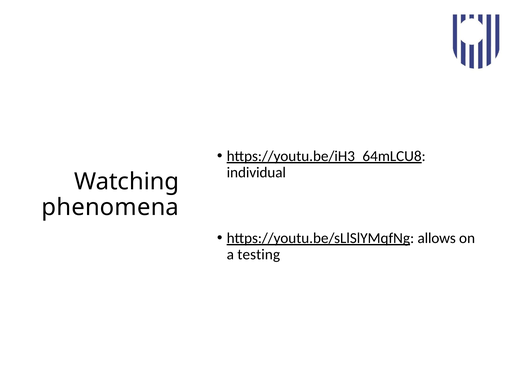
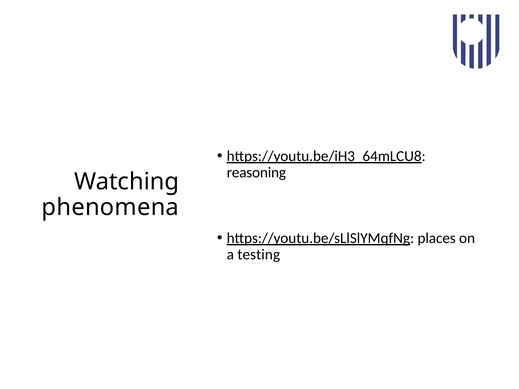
individual: individual -> reasoning (256, 173)
allows: allows -> places (437, 238)
